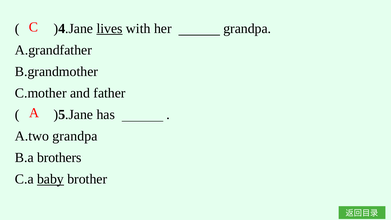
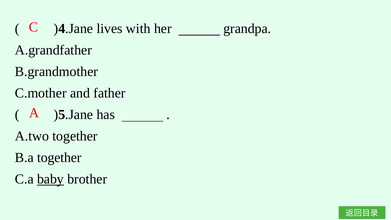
lives underline: present -> none (110, 29)
A.two grandpa: grandpa -> together (75, 136)
B.a brothers: brothers -> together (59, 158)
